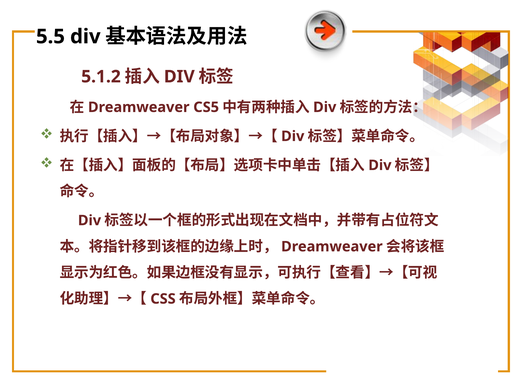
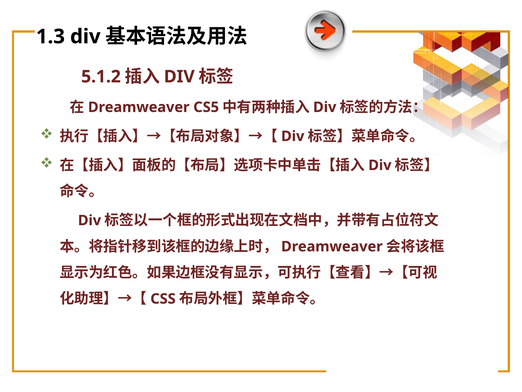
5.5: 5.5 -> 1.3 (50, 37)
